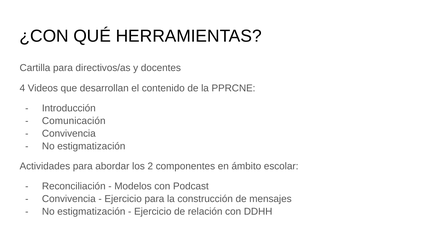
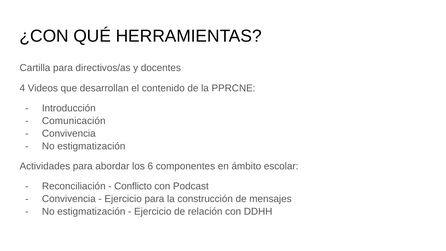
2: 2 -> 6 (150, 166)
Modelos: Modelos -> Conflicto (133, 186)
